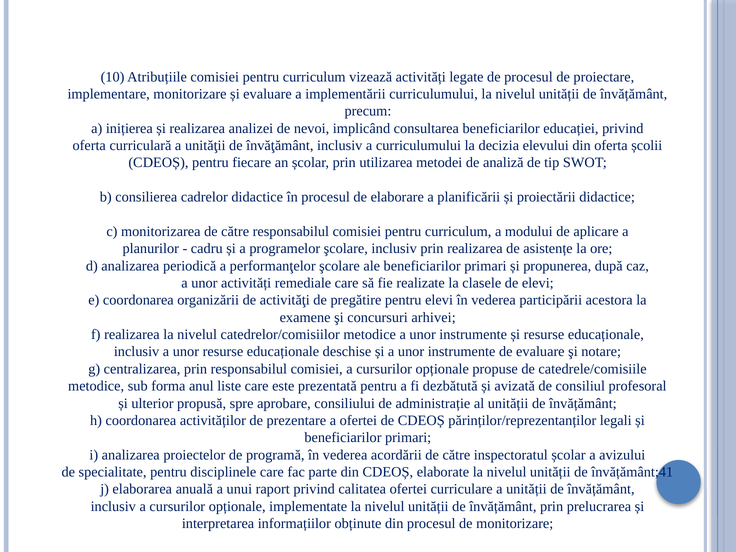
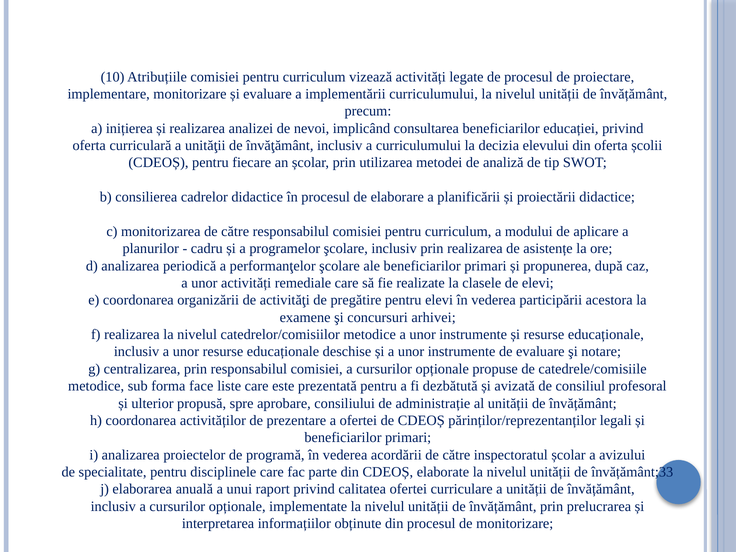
anul: anul -> face (201, 386)
învățământ;41: învățământ;41 -> învățământ;33 (632, 472)
